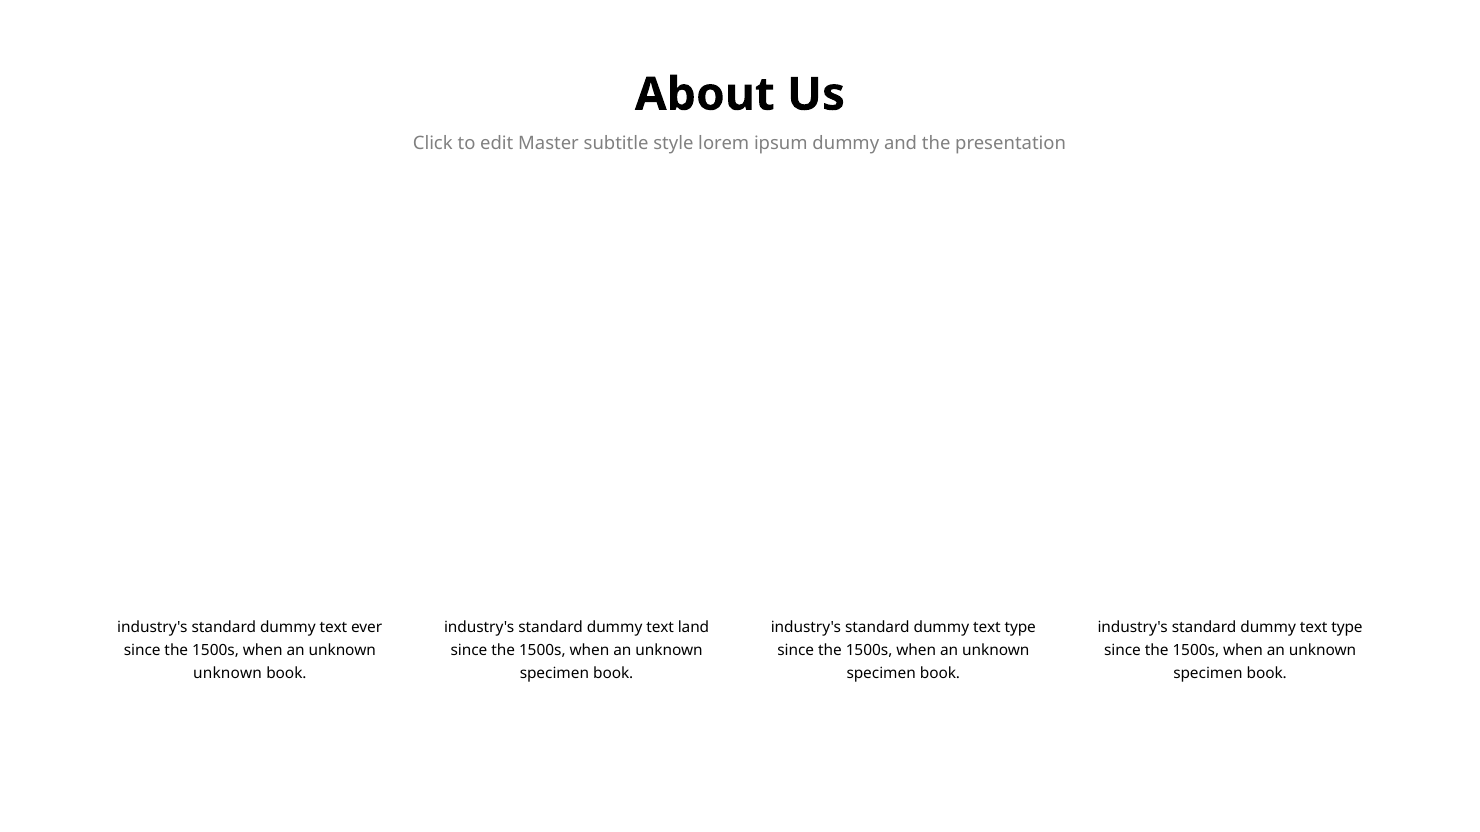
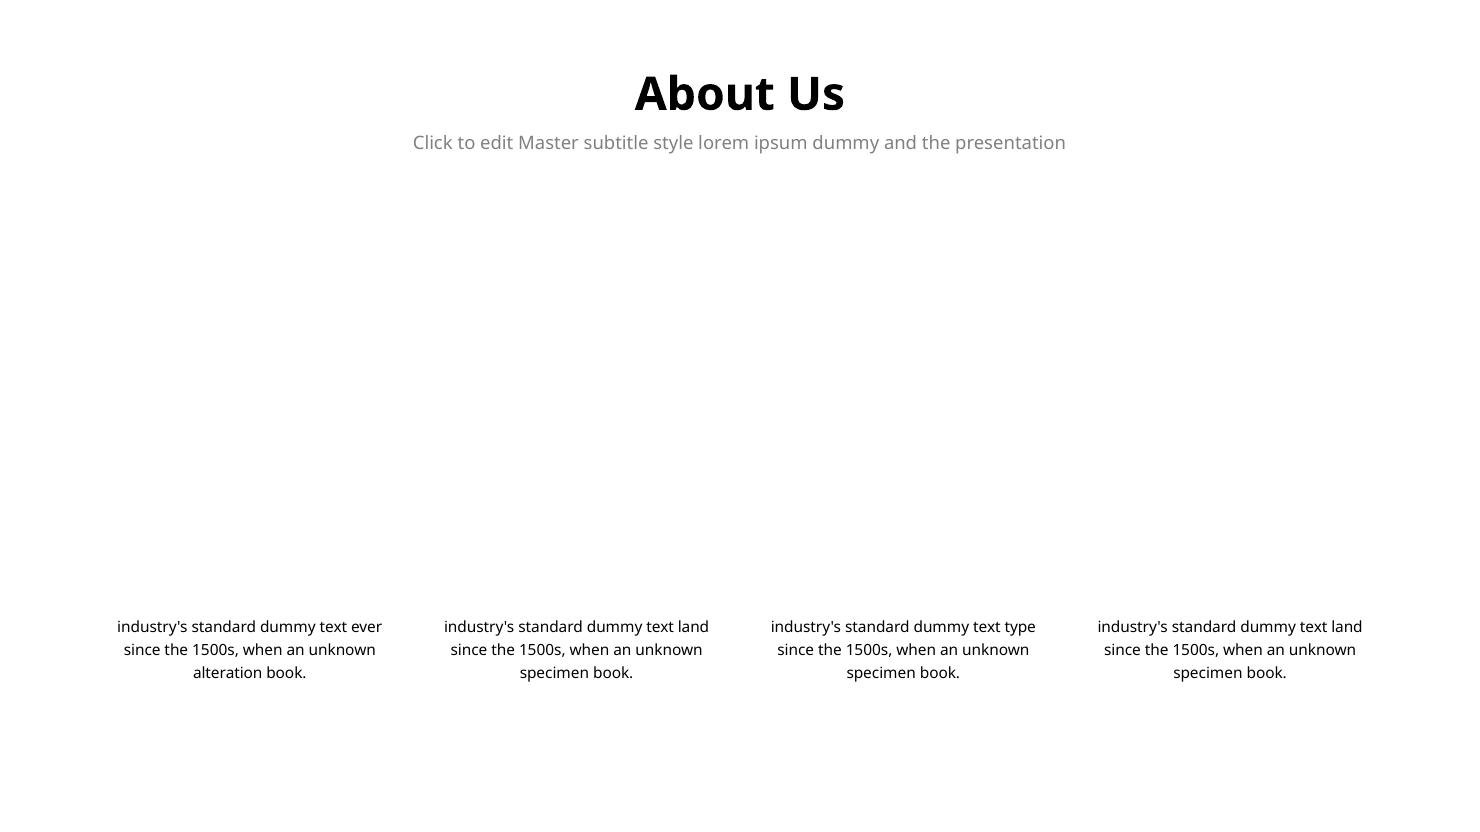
type: type -> land (1347, 628)
unknown: unknown -> alteration (228, 674)
